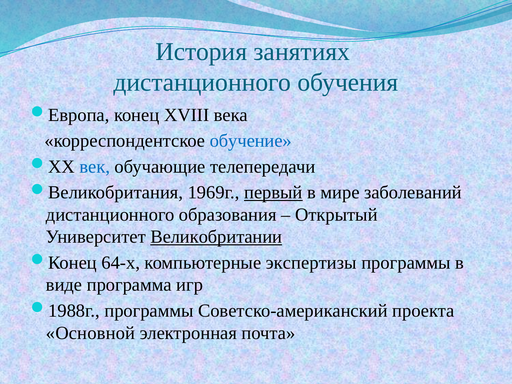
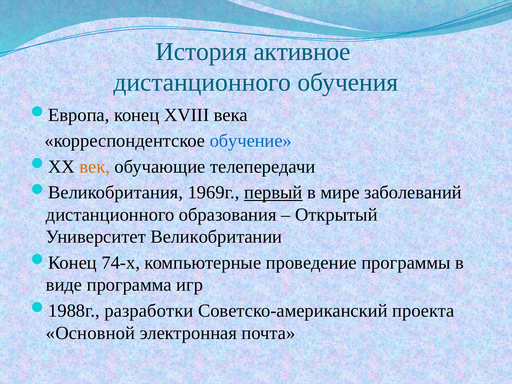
занятиях: занятиях -> активное (302, 52)
век colour: blue -> orange (95, 167)
Великобритании underline: present -> none (216, 237)
64-х: 64-х -> 74-х (121, 263)
экспертизы: экспертизы -> проведение (311, 263)
программы: программы -> разработки (149, 311)
